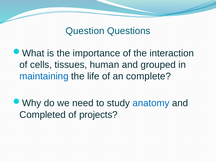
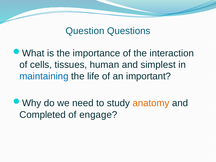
grouped: grouped -> simplest (158, 65)
complete: complete -> important (149, 76)
anatomy colour: blue -> orange (151, 103)
projects: projects -> engage (98, 115)
